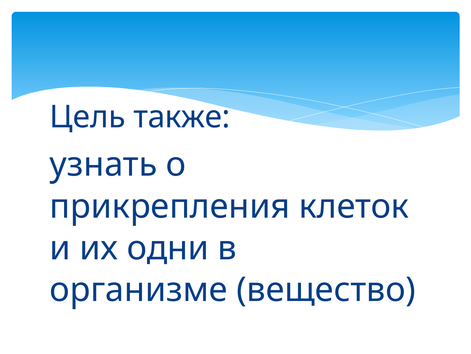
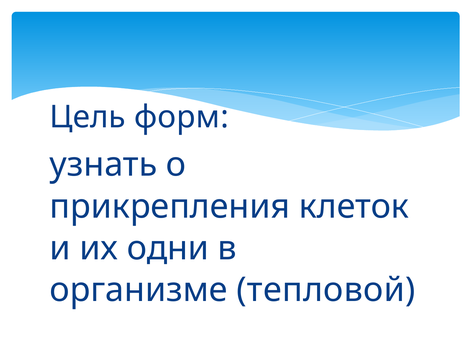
также: также -> форм (181, 117)
вещество: вещество -> тепловой (326, 289)
